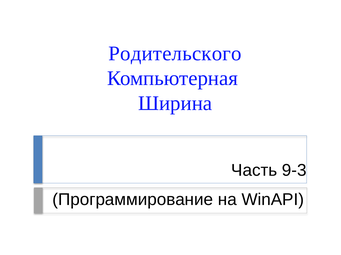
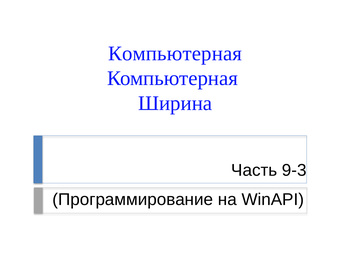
Родительского: Родительского -> Компьютерная (175, 54)
